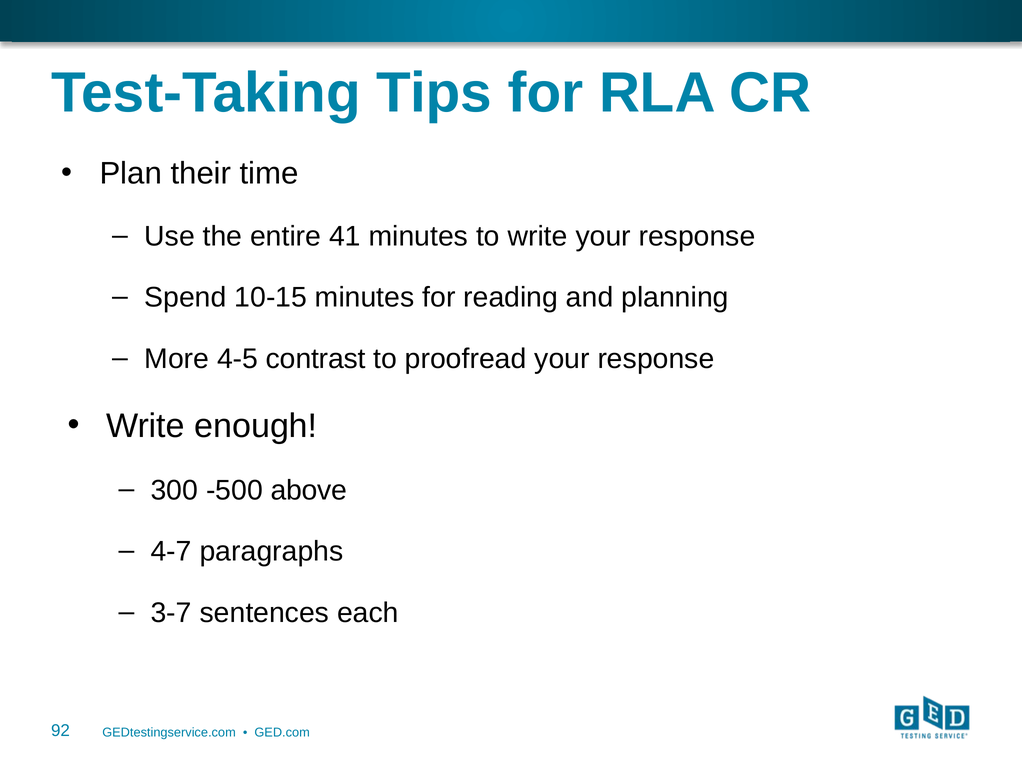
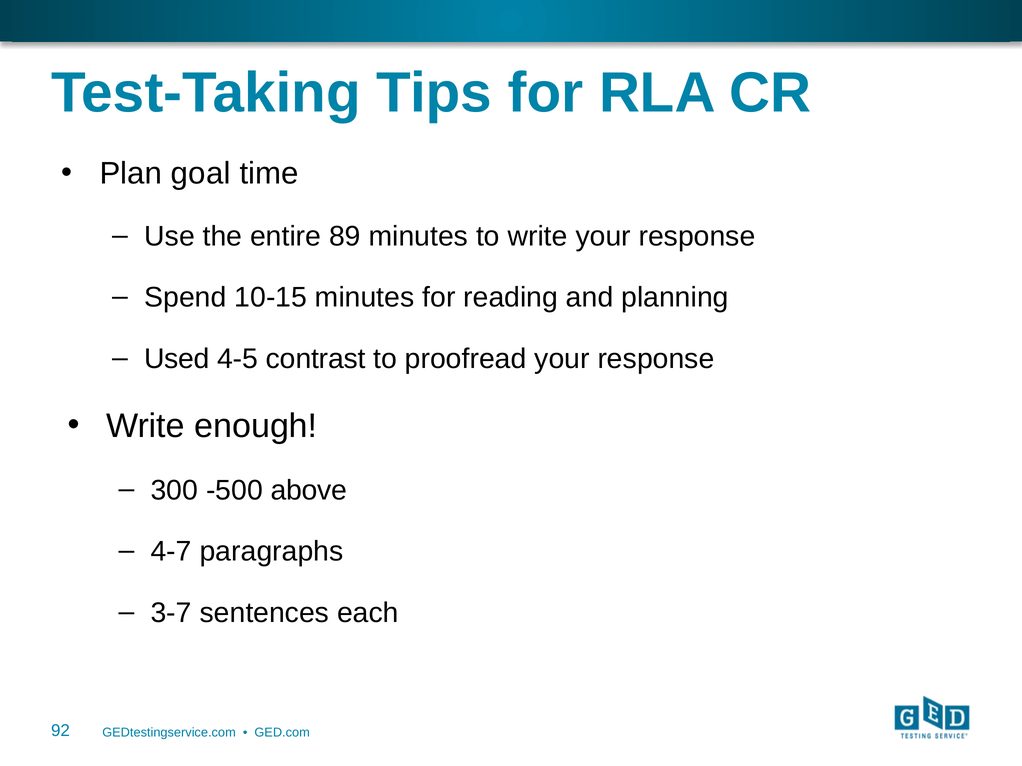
their: their -> goal (201, 174)
41: 41 -> 89 (345, 236)
More: More -> Used (177, 359)
